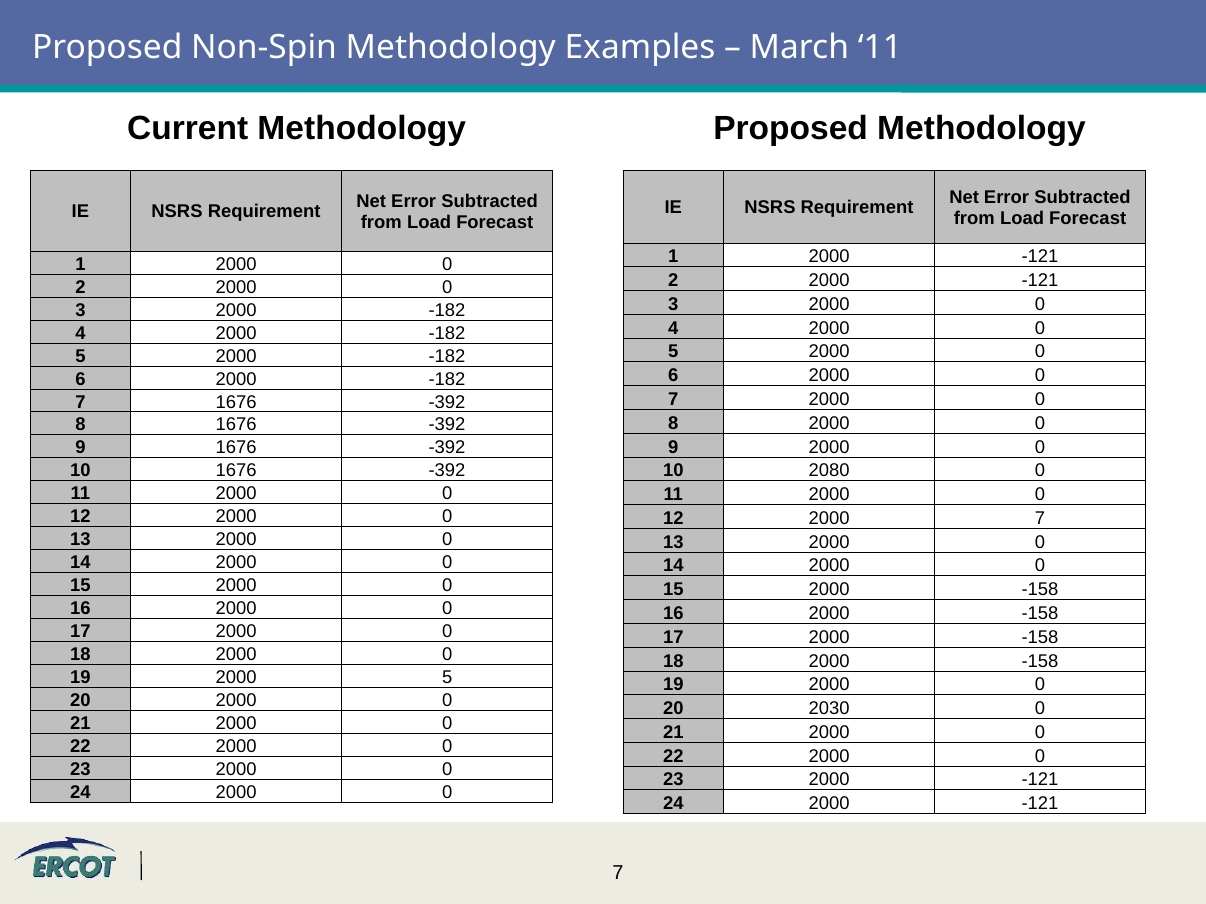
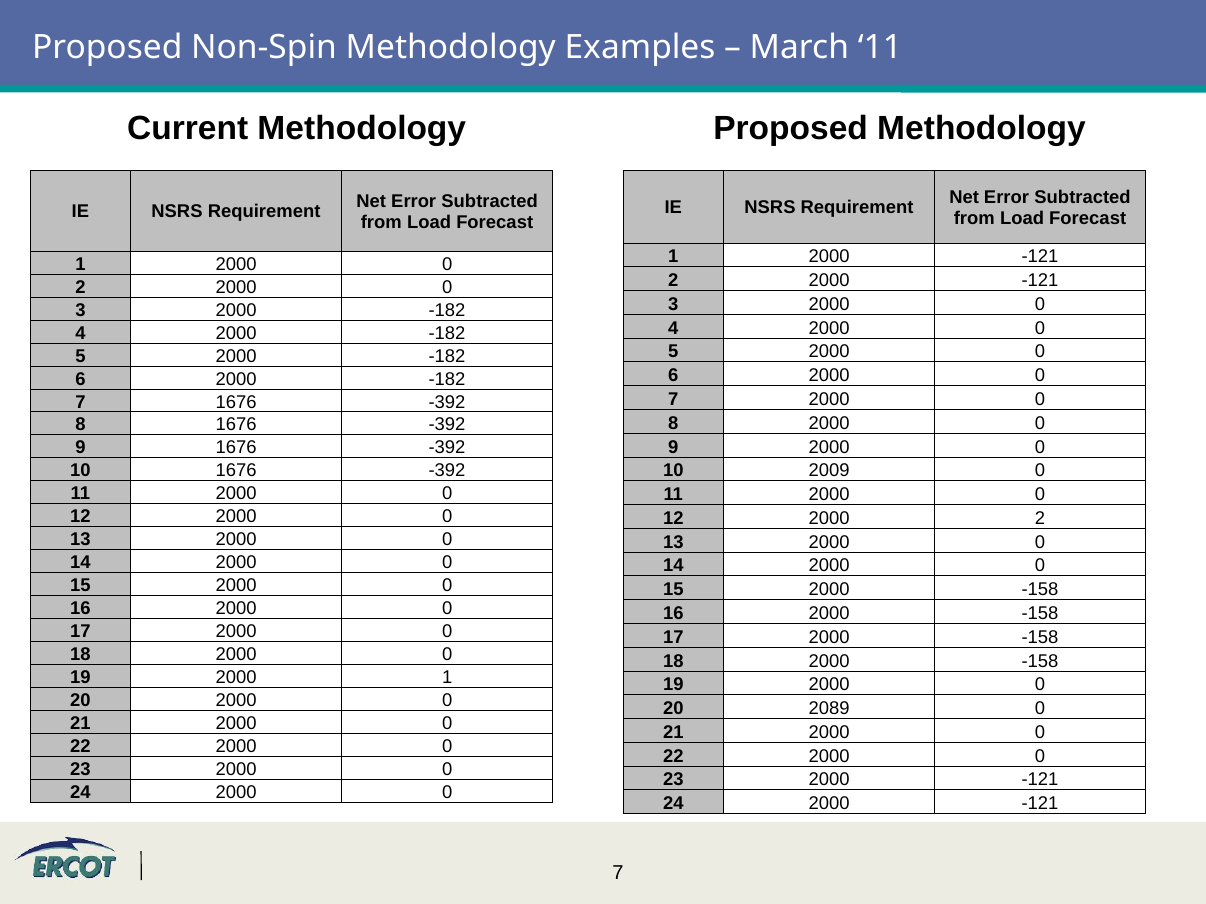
2080: 2080 -> 2009 (829, 471)
2000 7: 7 -> 2 (1040, 519)
2000 5: 5 -> 1 (447, 678)
2030: 2030 -> 2089 (829, 709)
